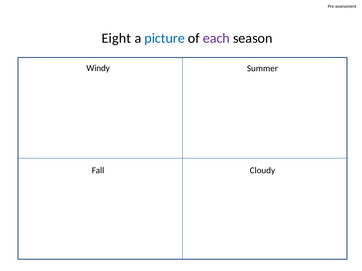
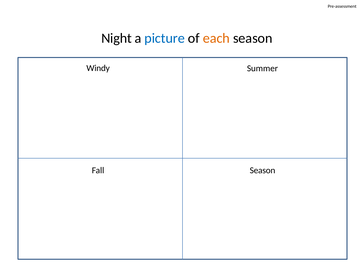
Eight: Eight -> Night (116, 38)
each colour: purple -> orange (216, 38)
Fall Cloudy: Cloudy -> Season (262, 171)
